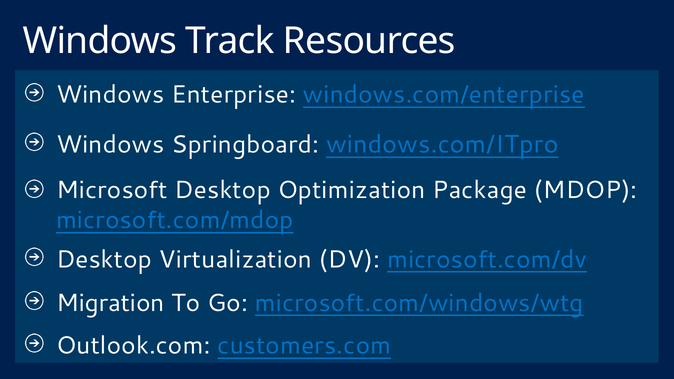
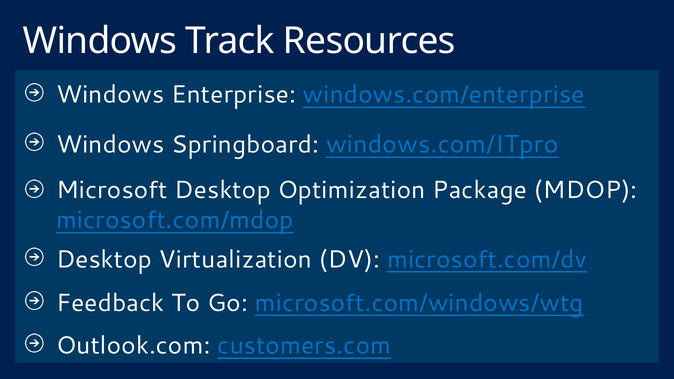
Migration: Migration -> Feedback (110, 303)
